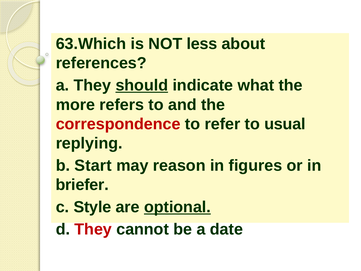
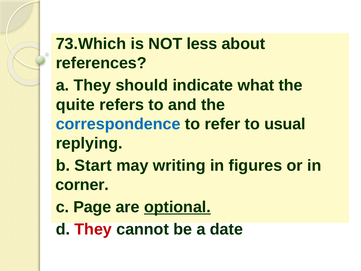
63.Which: 63.Which -> 73.Which (91, 44)
should underline: present -> none (142, 85)
more: more -> quite (75, 105)
correspondence colour: red -> blue (118, 124)
reason: reason -> writing (179, 165)
briefer: briefer -> corner (82, 185)
Style: Style -> Page (92, 207)
